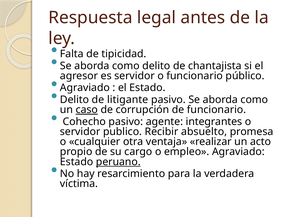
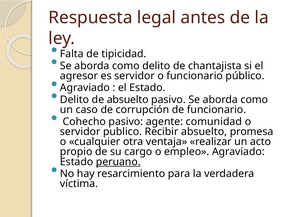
de litigante: litigante -> absuelto (128, 100)
caso underline: present -> none (87, 110)
integrantes: integrantes -> comunidad (214, 122)
